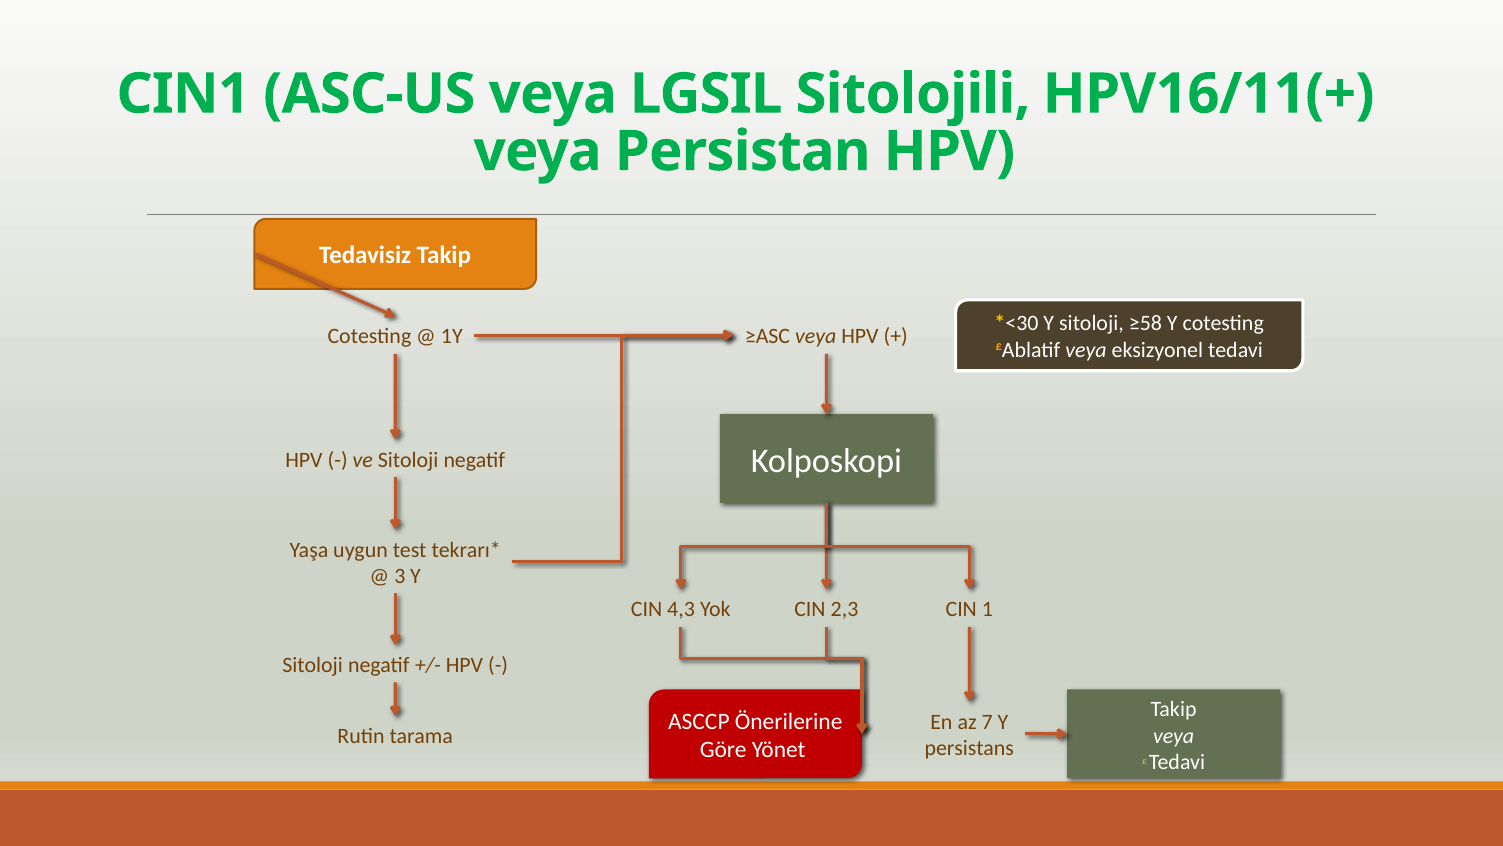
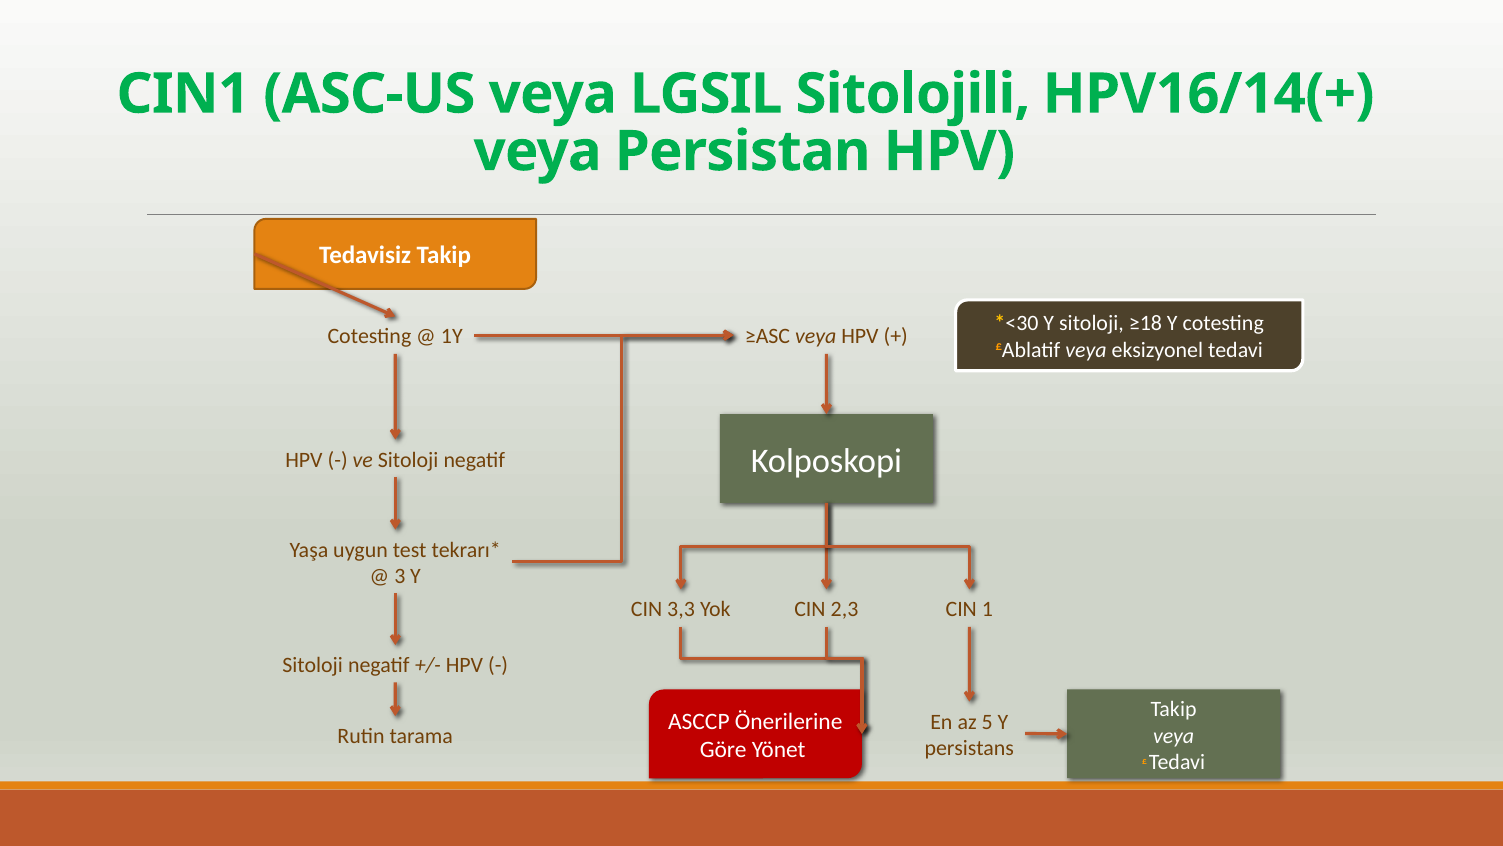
HPV16/11(+: HPV16/11(+ -> HPV16/14(+ (1209, 94)
≥58: ≥58 -> ≥18 (1145, 323)
4,3: 4,3 -> 3,3 (681, 609)
7: 7 -> 5 (987, 721)
